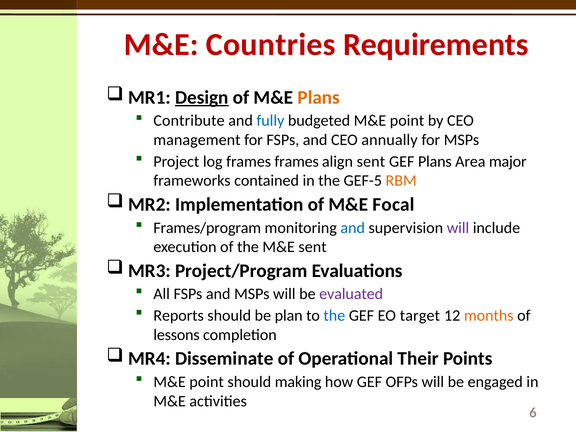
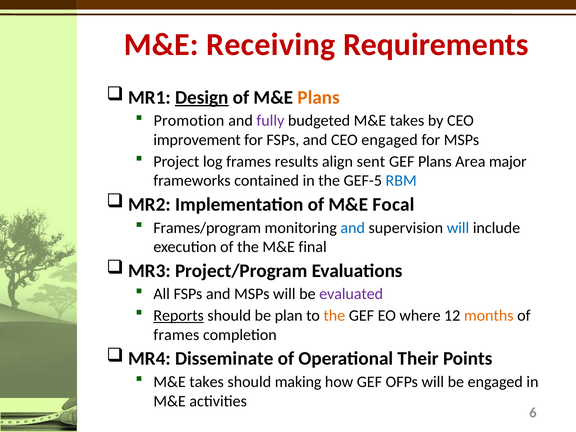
Countries: Countries -> Receiving (271, 44)
Contribute: Contribute -> Promotion (189, 121)
fully colour: blue -> purple (270, 121)
budgeted M&E point: point -> takes (407, 121)
management: management -> improvement (197, 140)
CEO annually: annually -> engaged (390, 140)
frames frames: frames -> results (297, 161)
RBM colour: orange -> blue (401, 181)
will colour: purple -> blue (458, 228)
M&E sent: sent -> final (313, 247)
Reports underline: none -> present (179, 316)
the colour: blue -> orange (334, 316)
target: target -> where (420, 316)
lessons: lessons -> frames (176, 335)
point: point -> takes (207, 382)
